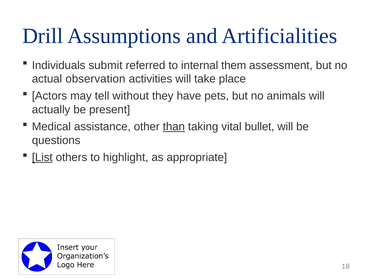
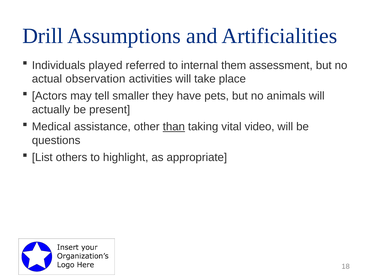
submit: submit -> played (106, 65)
without: without -> smaller (131, 96)
bullet: bullet -> video (260, 127)
List underline: present -> none (42, 157)
